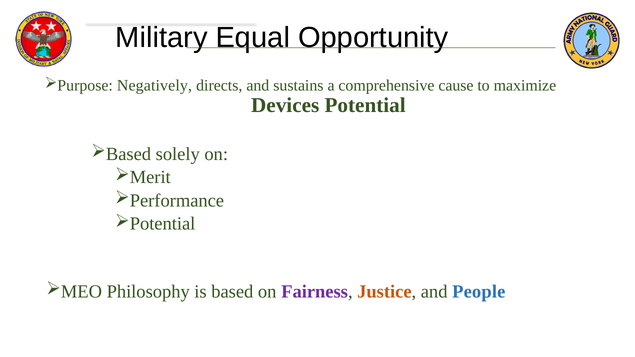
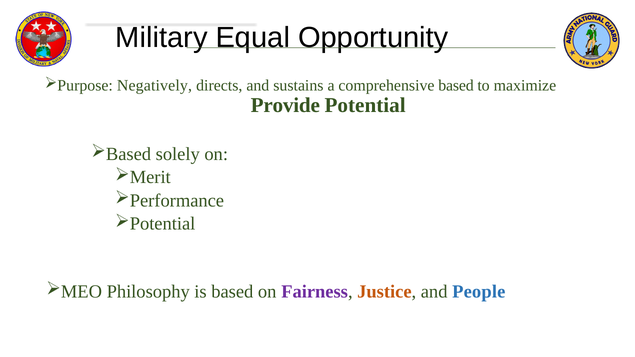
comprehensive cause: cause -> based (456, 86)
Devices: Devices -> Provide (285, 105)
